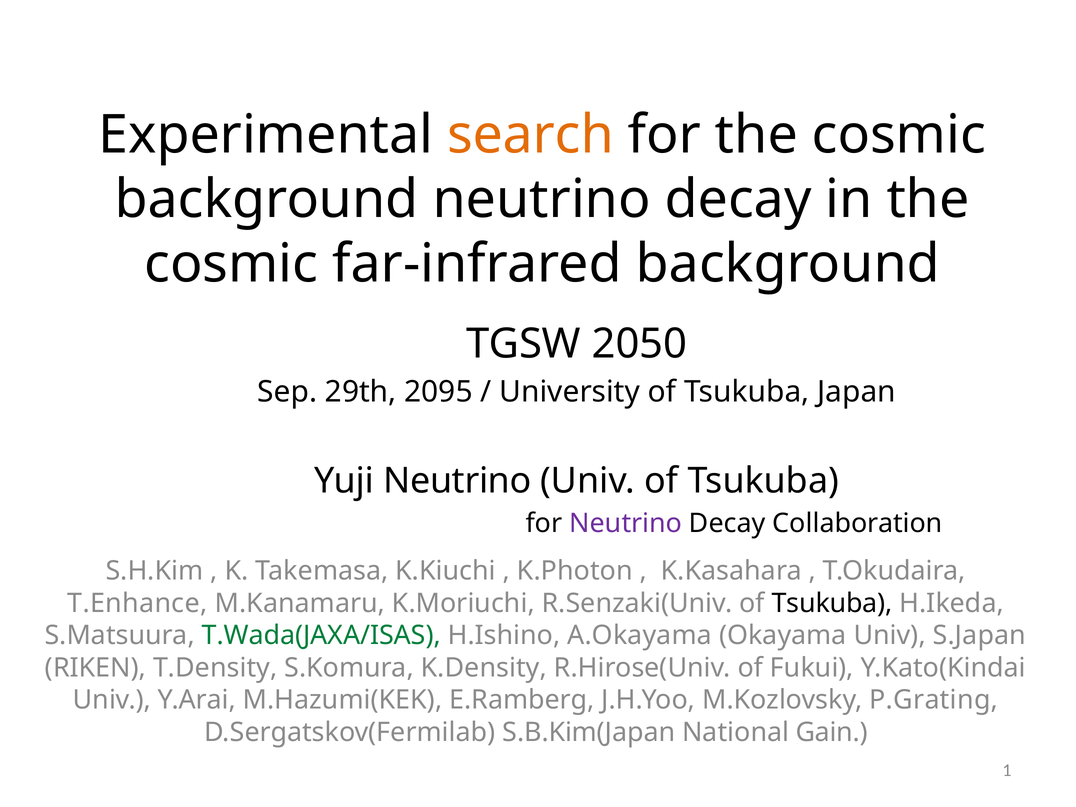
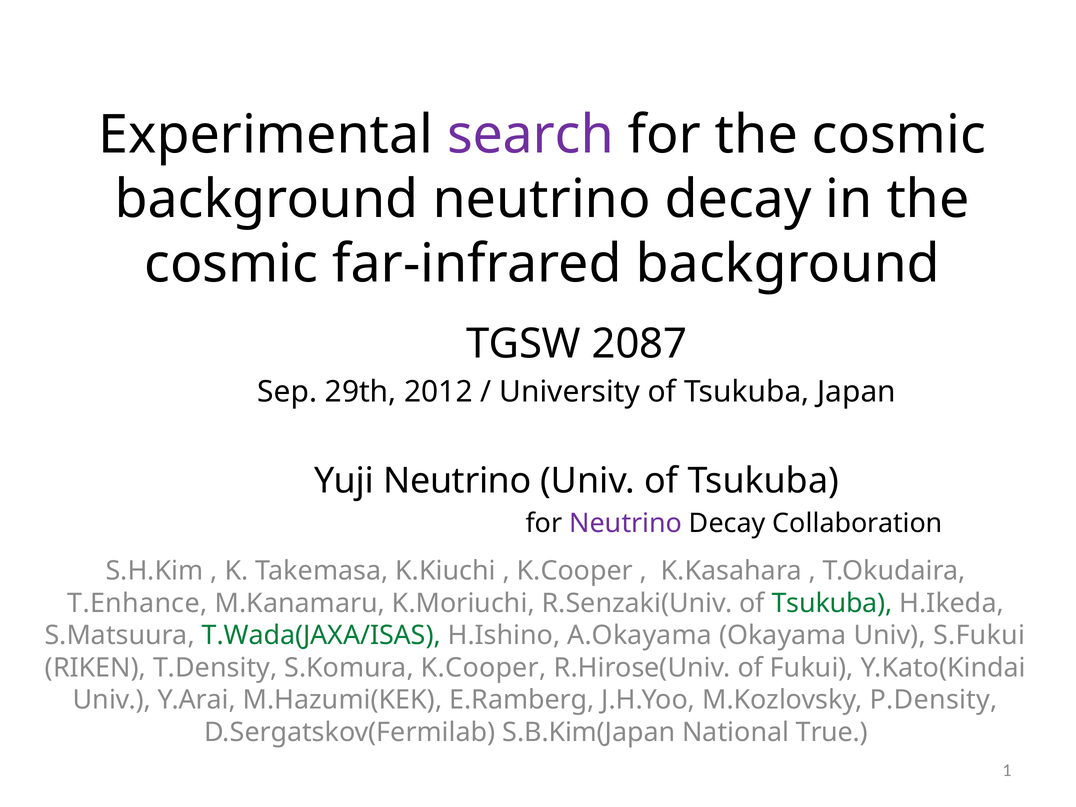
search colour: orange -> purple (531, 135)
2050: 2050 -> 2087 (639, 344)
2095: 2095 -> 2012 (438, 392)
K.Photon: K.Photon -> K.Cooper (575, 571)
Tsukuba colour: black -> green (832, 603)
S.Japan: S.Japan -> S.Fukui (979, 635)
S.Komura K.Density: K.Density -> K.Cooper (484, 668)
P.Grating: P.Grating -> P.Density (934, 700)
Gain: Gain -> True (832, 732)
